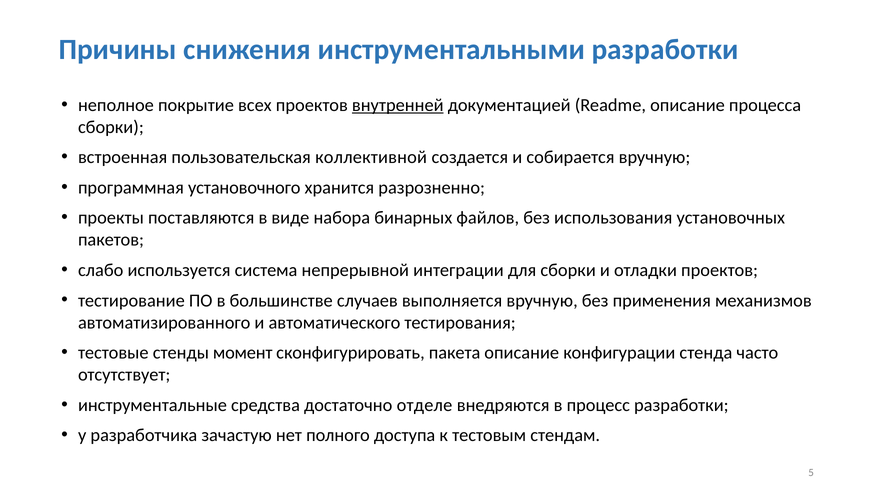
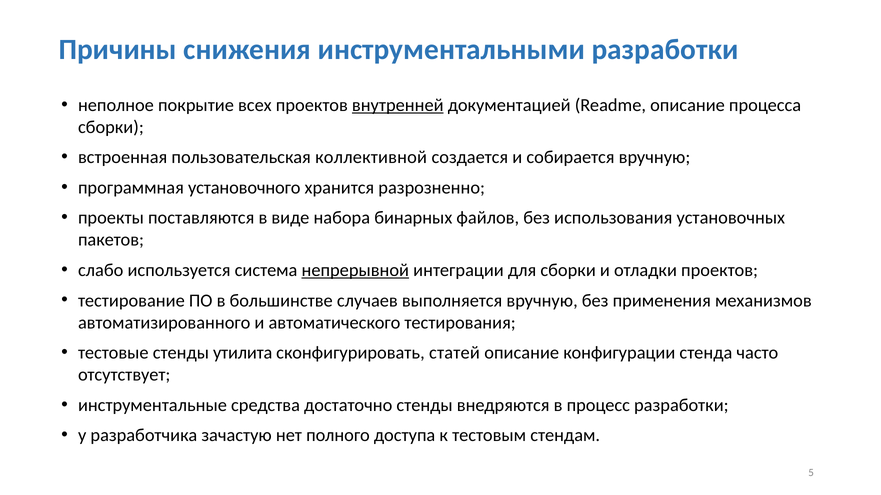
непрерывной underline: none -> present (355, 271)
момент: момент -> утилита (243, 353)
пакета: пакета -> статей (454, 353)
достаточно отделе: отделе -> стенды (425, 405)
